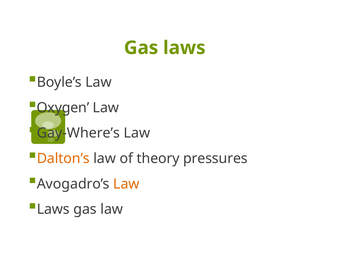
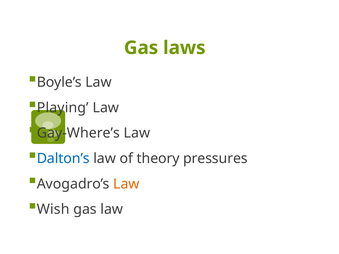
Oxygen: Oxygen -> Playing (63, 108)
Dalton’s colour: orange -> blue (63, 159)
Laws: Laws -> Wish (53, 209)
